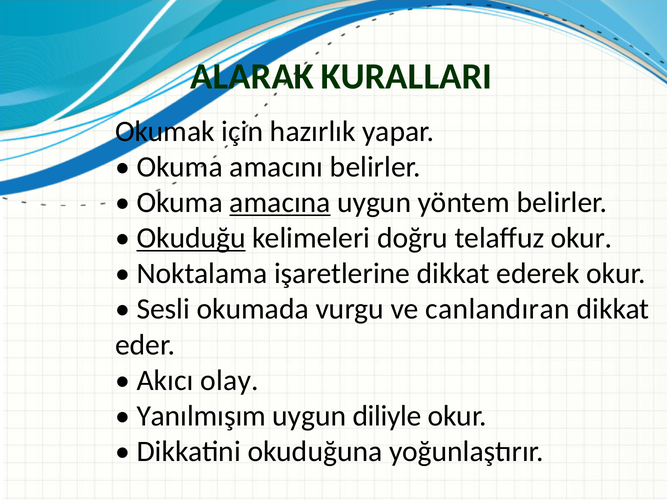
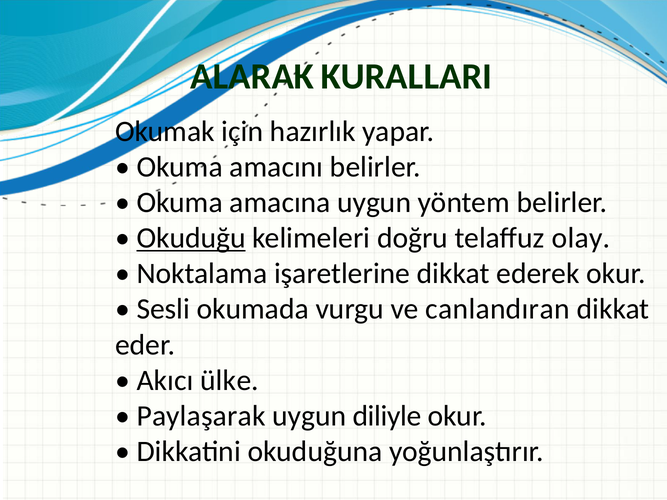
amacına underline: present -> none (280, 203)
telaffuz okur: okur -> olay (581, 238)
olay: olay -> ülke (229, 380)
Yanılmışım: Yanılmışım -> Paylaşarak (201, 416)
